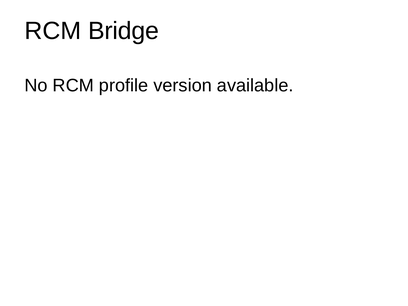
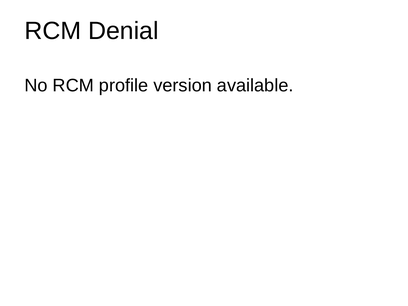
Bridge: Bridge -> Denial (123, 31)
